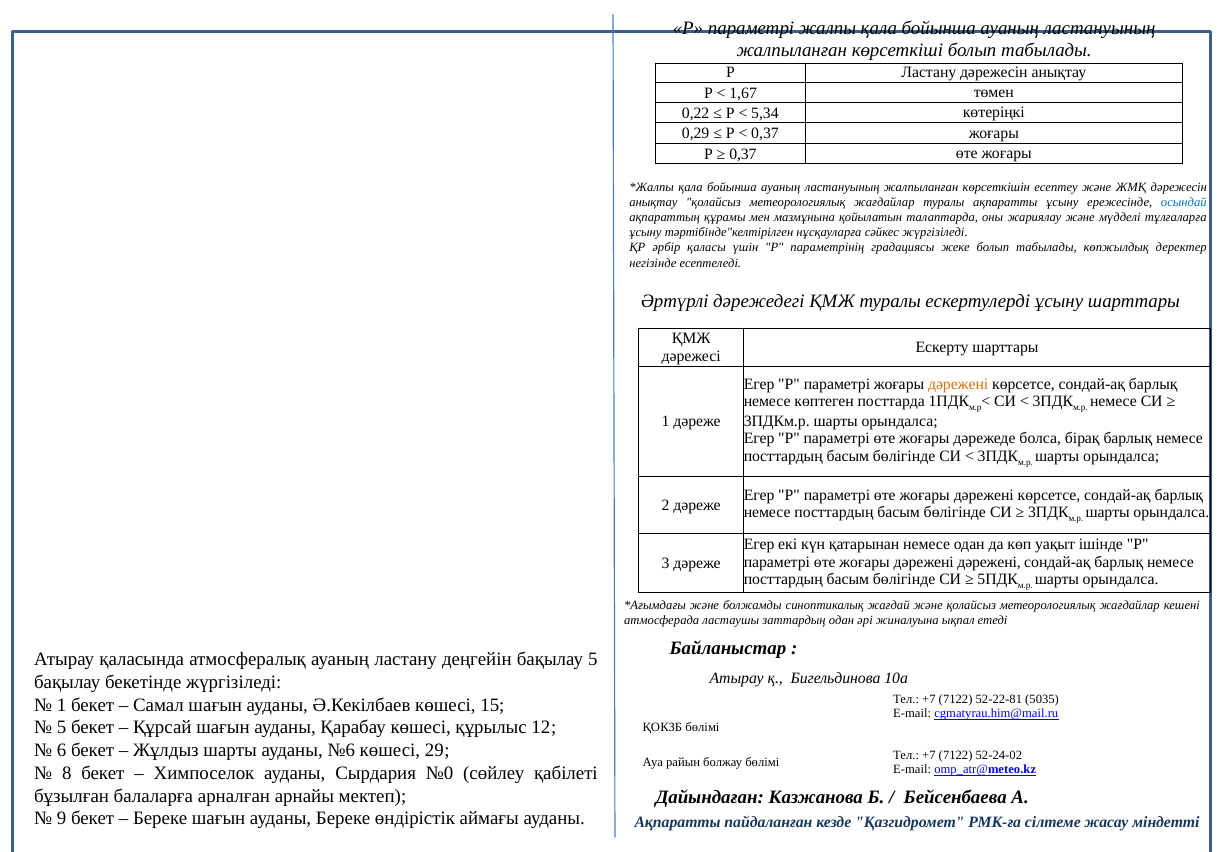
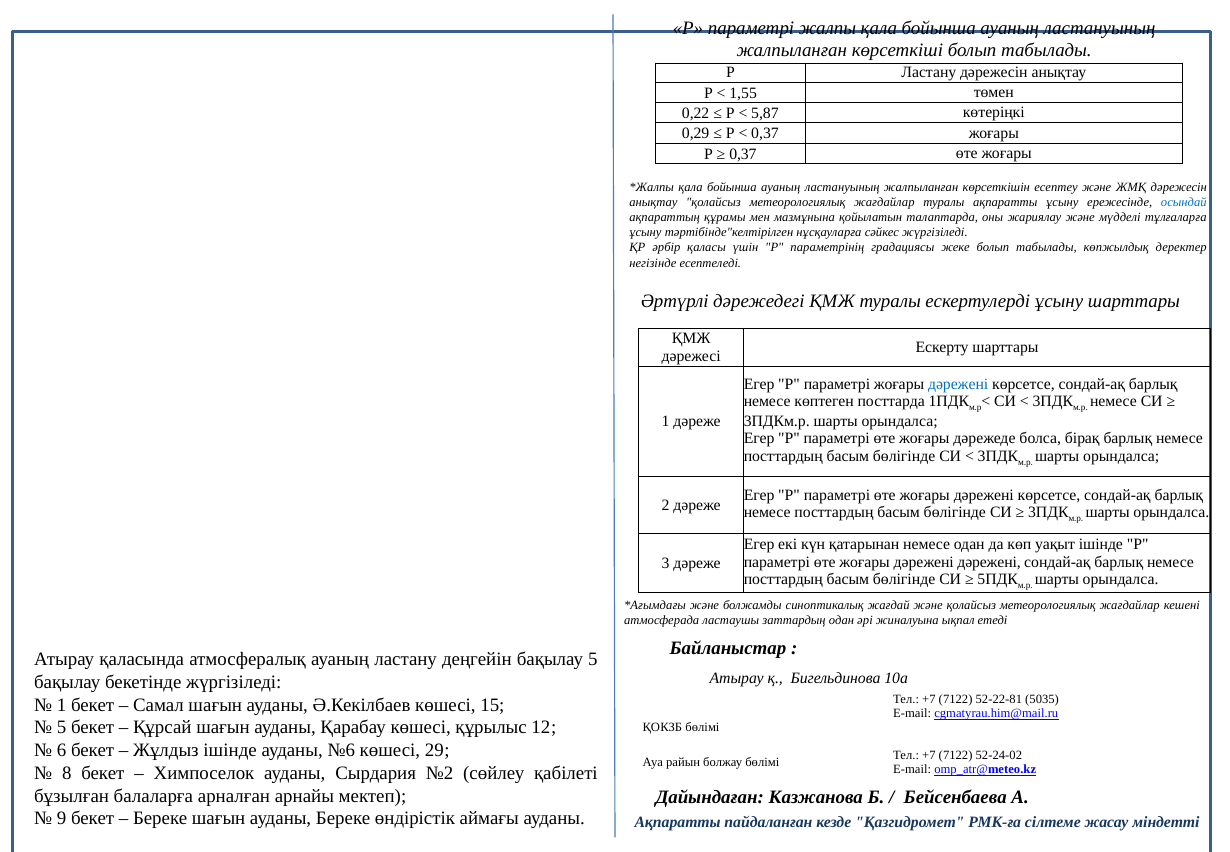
1,67: 1,67 -> 1,55 (743, 93)
5,34: 5,34 -> 5,87 (765, 113)
дәрежені colour: orange -> blue (958, 384)
Жұлдыз шарты: шарты -> ішінде (230, 750)
№0: №0 -> №2 (440, 773)
